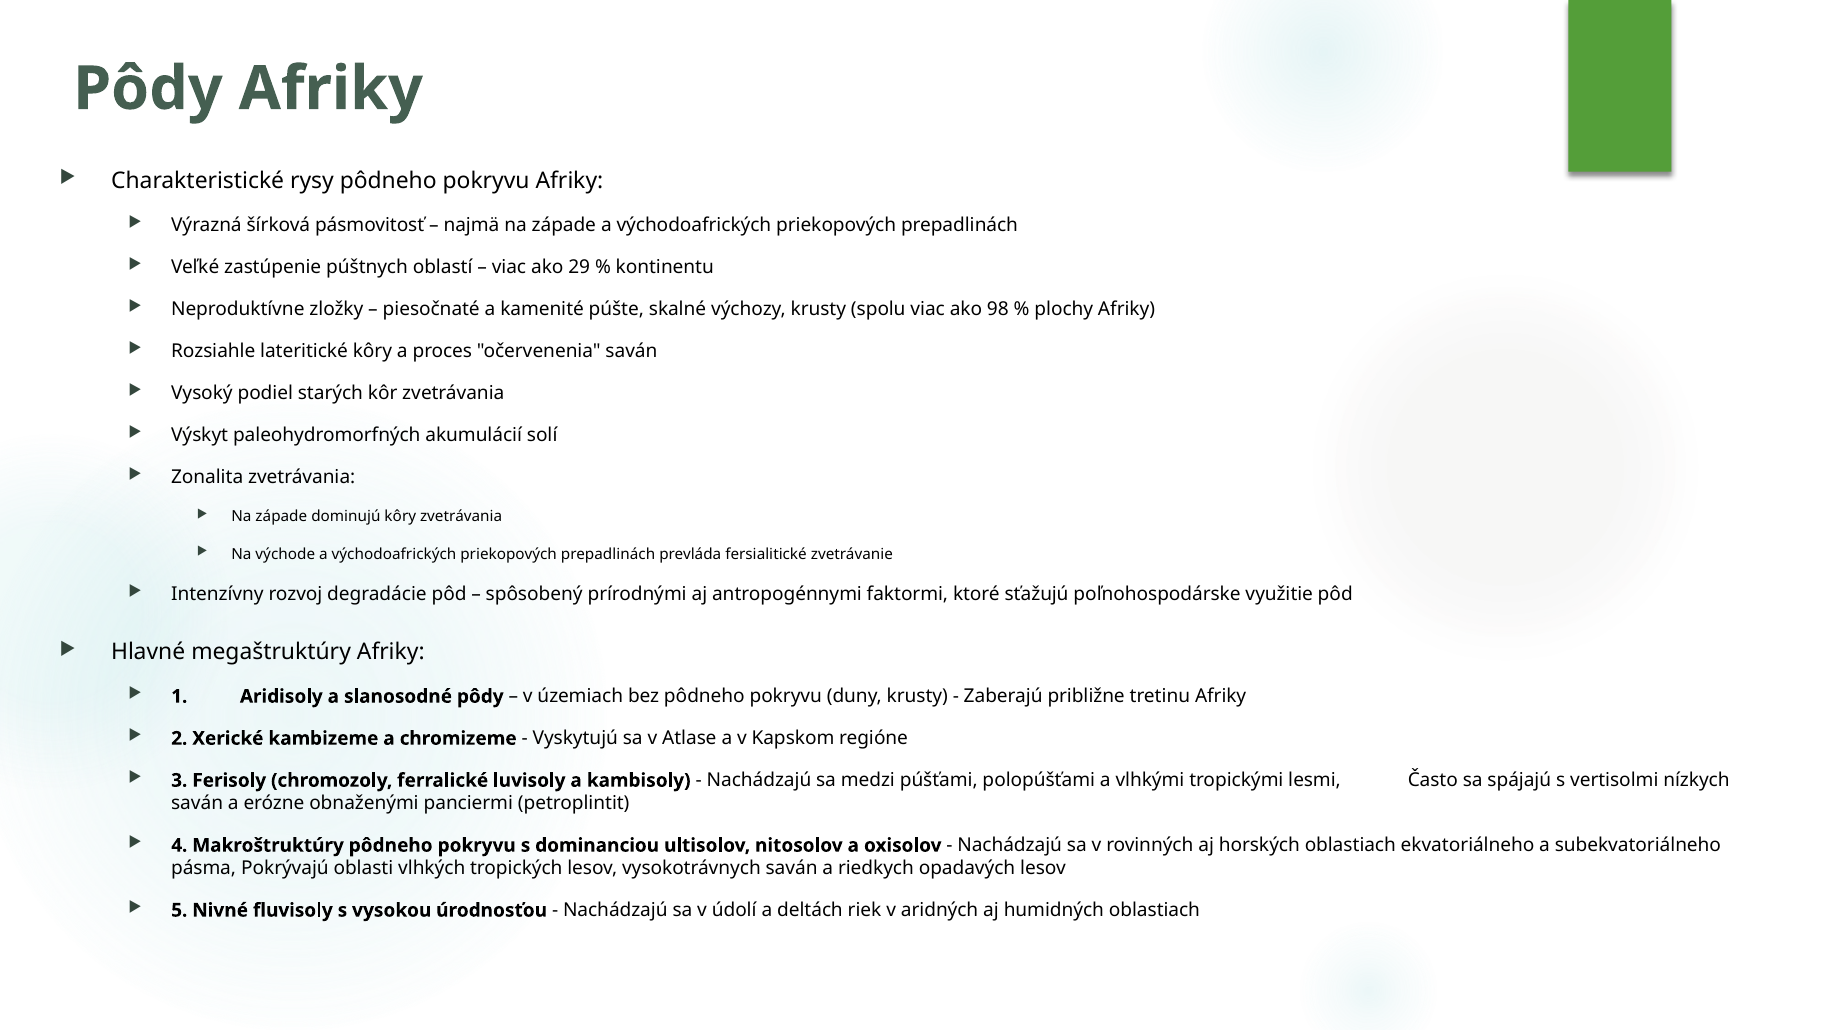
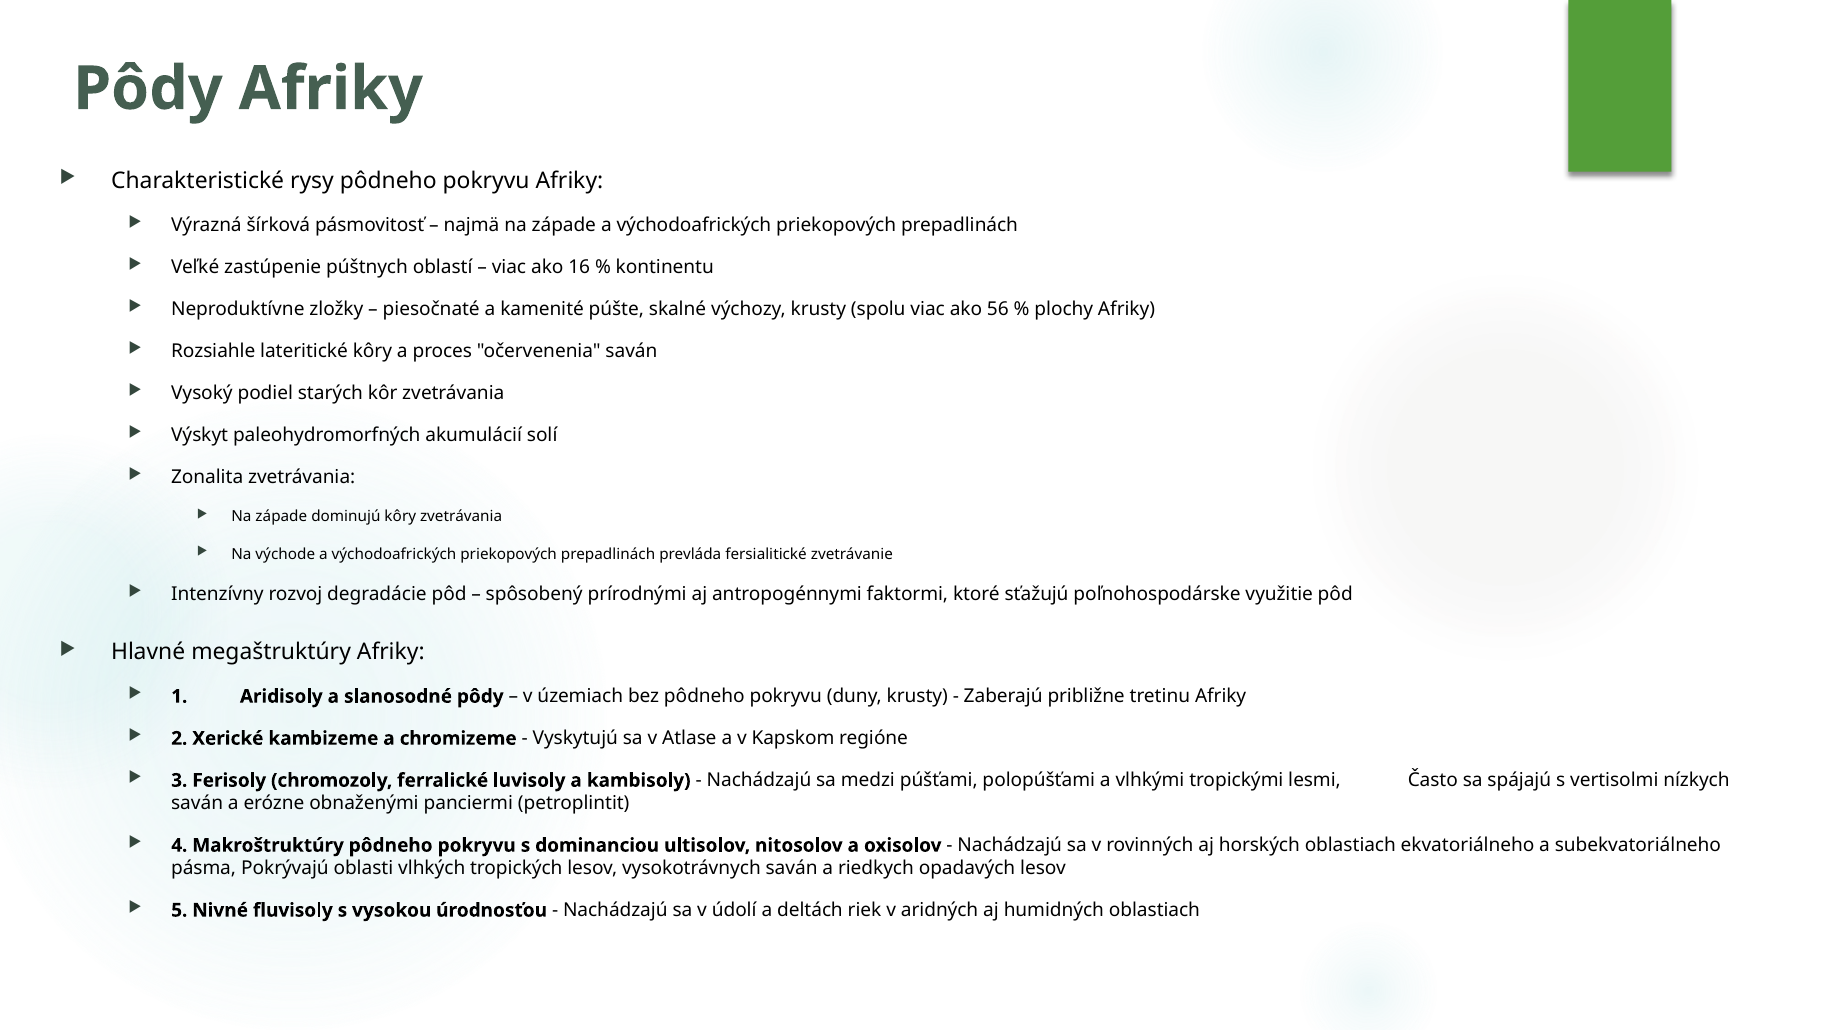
29: 29 -> 16 (579, 267)
98: 98 -> 56 (998, 310)
